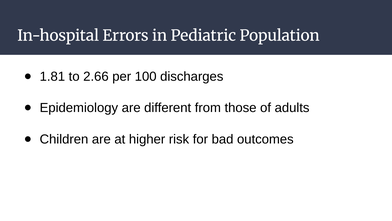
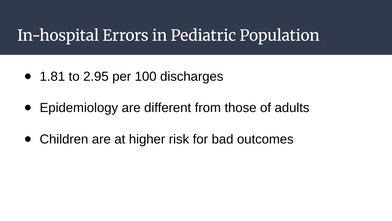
2.66: 2.66 -> 2.95 (96, 76)
